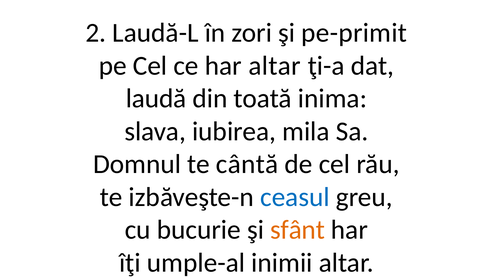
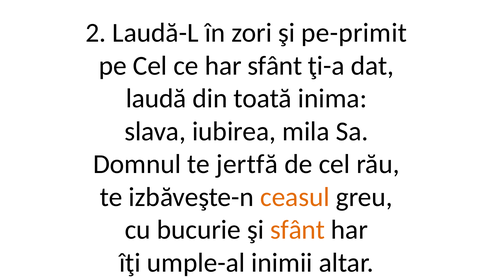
har altar: altar -> sfânt (275, 66)
cântă: cântă -> jertfă (247, 164)
ceasul colour: blue -> orange (295, 197)
